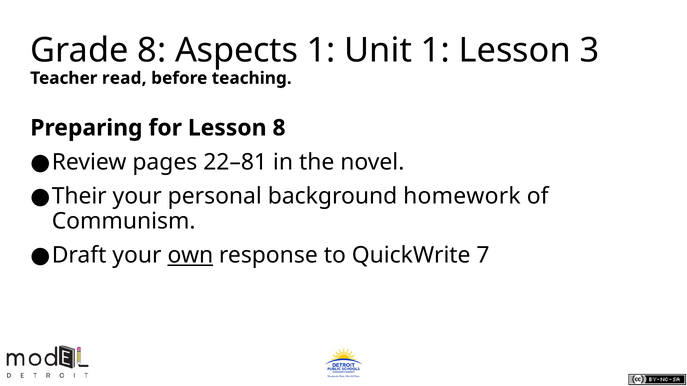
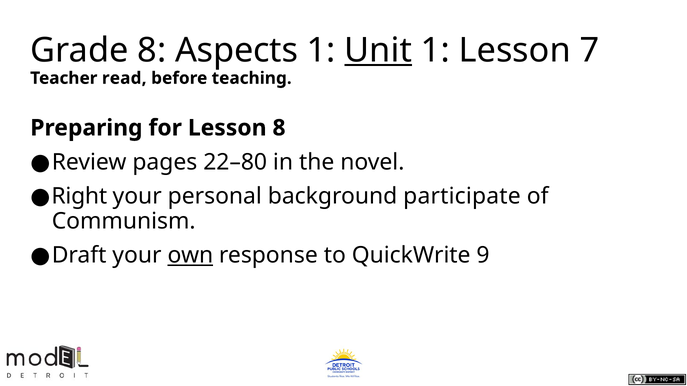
Unit underline: none -> present (378, 50)
3: 3 -> 7 (590, 50)
22–81: 22–81 -> 22–80 (235, 162)
Their: Their -> Right (79, 197)
homework: homework -> participate (462, 197)
7: 7 -> 9 (483, 256)
